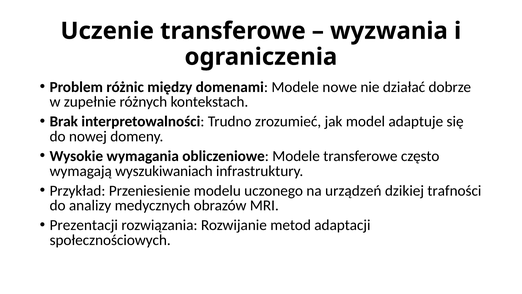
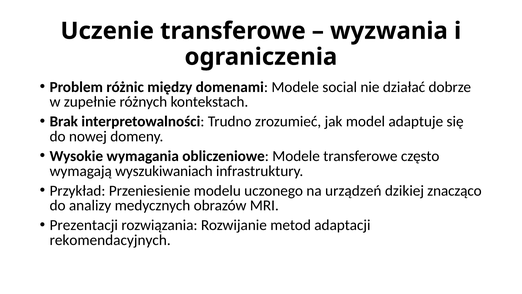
nowe: nowe -> social (340, 87)
trafności: trafności -> znacząco (454, 190)
społecznościowych: społecznościowych -> rekomendacyjnych (110, 240)
